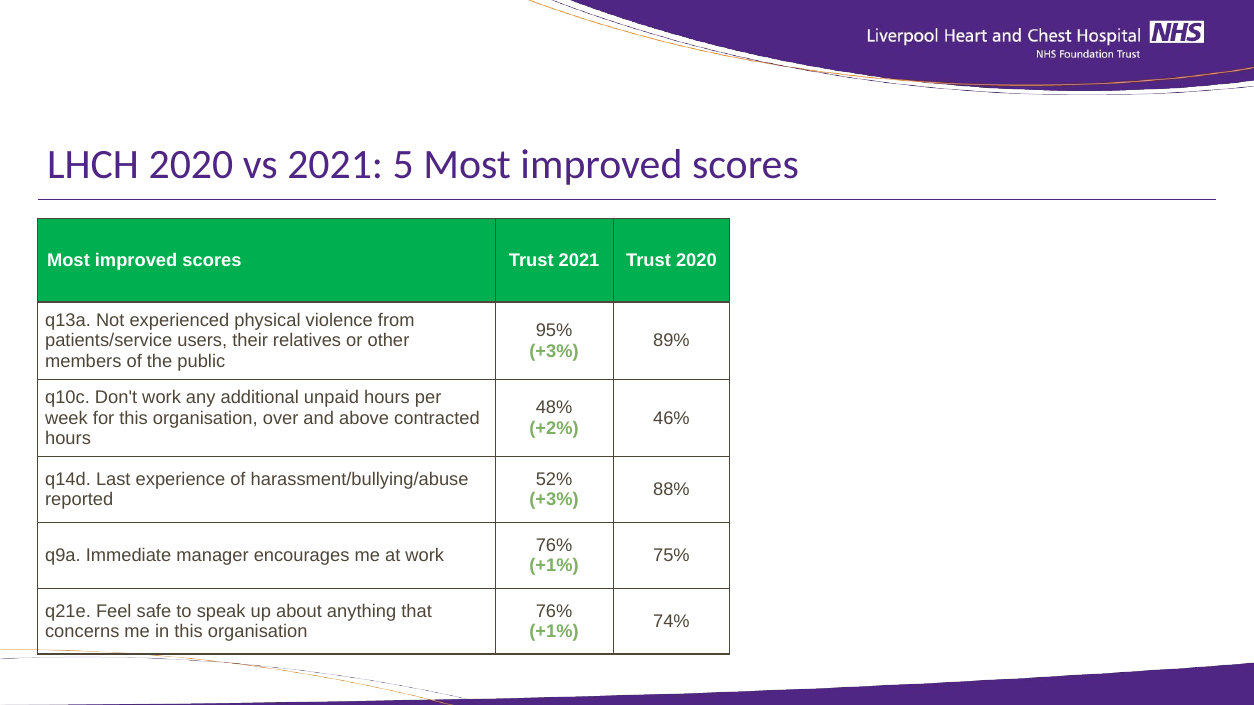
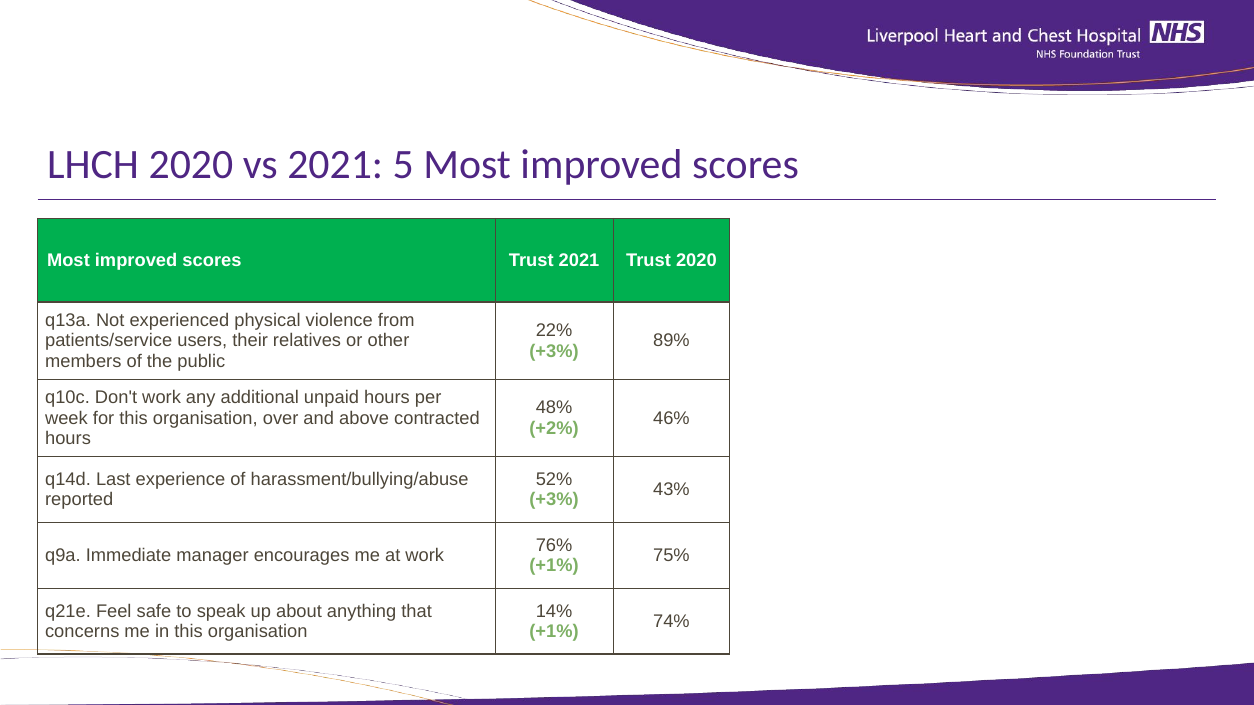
95%: 95% -> 22% (554, 331)
88%: 88% -> 43% (671, 490)
76%: 76% -> 14% (554, 611)
